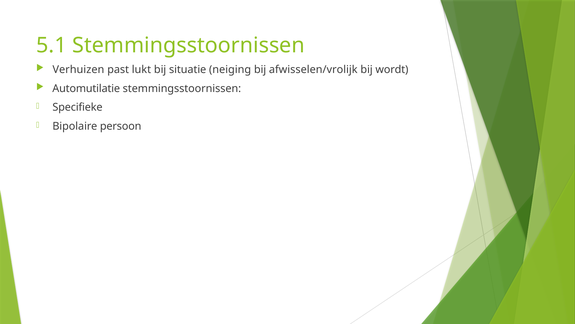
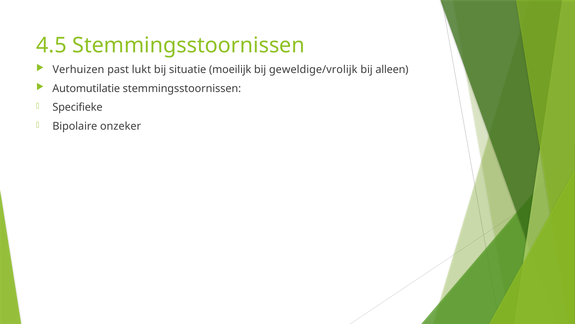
5.1: 5.1 -> 4.5 (51, 45)
neiging: neiging -> moeilijk (230, 69)
afwisselen/vrolijk: afwisselen/vrolijk -> geweldige/vrolijk (313, 69)
wordt: wordt -> alleen (392, 69)
persoon: persoon -> onzeker (121, 126)
